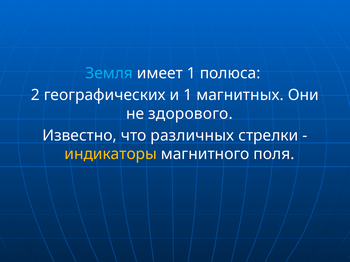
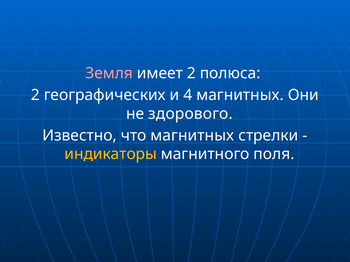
Земля colour: light blue -> pink (109, 73)
имеет 1: 1 -> 2 (191, 73)
и 1: 1 -> 4 (188, 95)
что различных: различных -> магнитных (192, 136)
